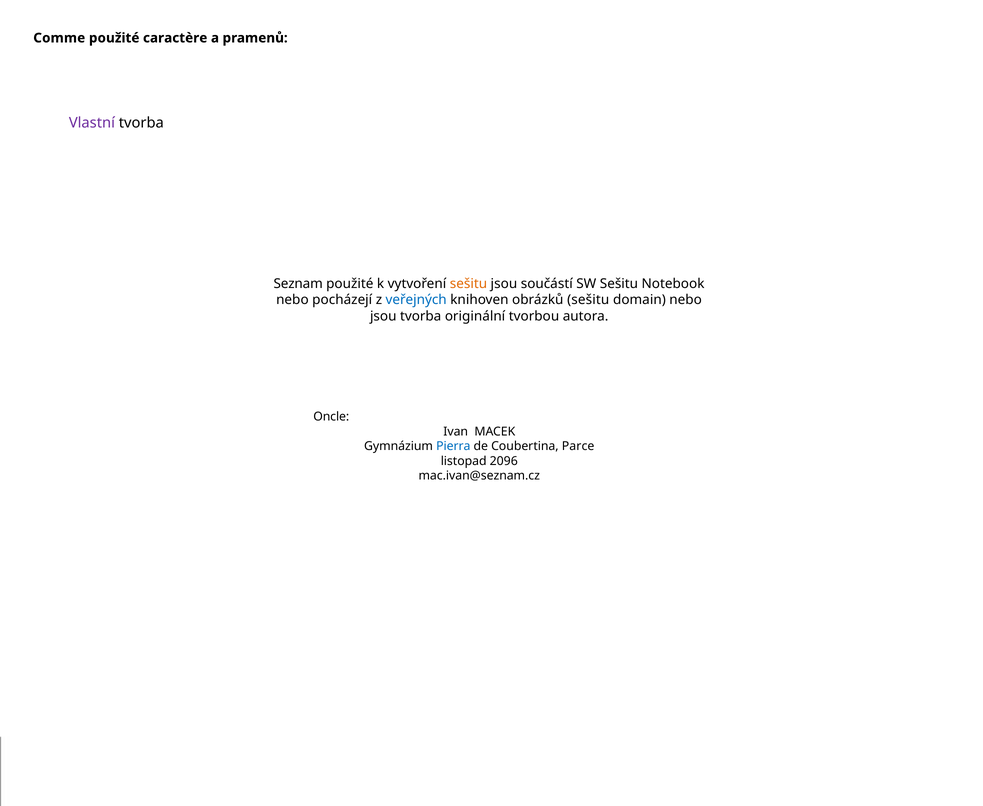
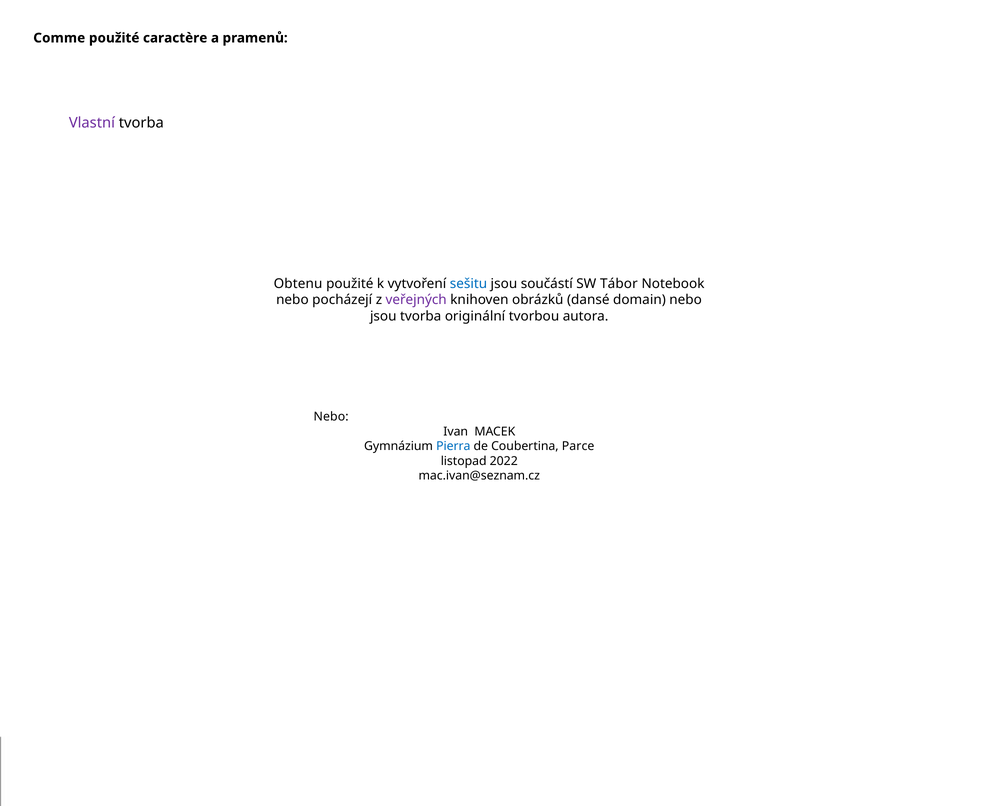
Seznam: Seznam -> Obtenu (298, 284)
sešitu colour: orange -> blue (468, 284)
SW Sešitu: Sešitu -> Tábor (619, 284)
veřejných colour: blue -> purple (416, 300)
obrázků sešitu: sešitu -> dansé (588, 300)
Oncle: Oncle -> Nebo (331, 417)
2096: 2096 -> 2022 (504, 461)
